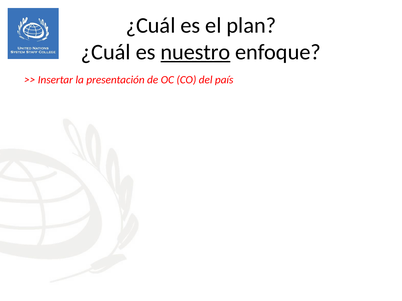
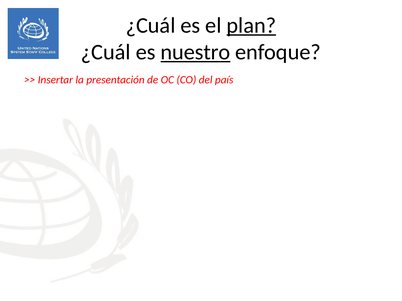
plan underline: none -> present (251, 25)
